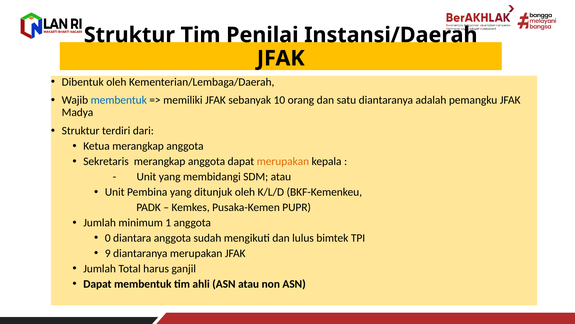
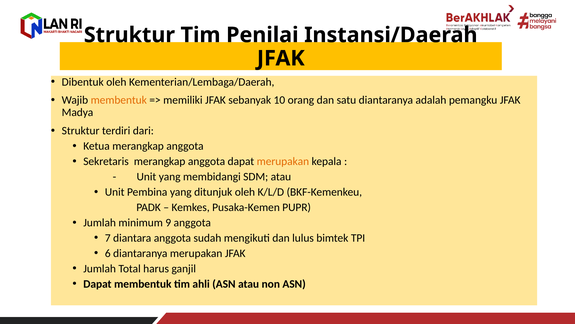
membentuk colour: blue -> orange (119, 100)
1: 1 -> 9 (168, 222)
0: 0 -> 7 (108, 238)
9: 9 -> 6 (108, 253)
